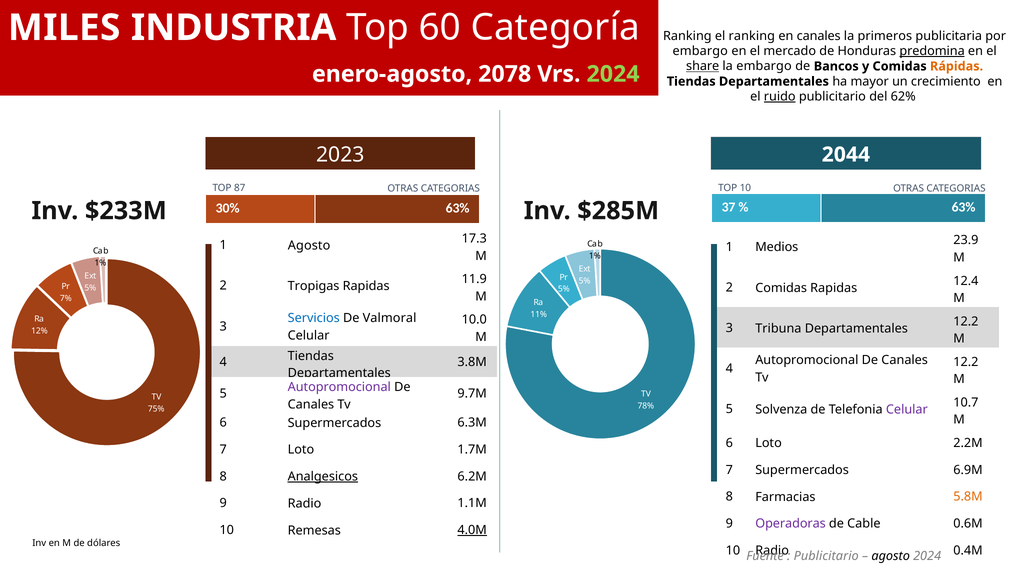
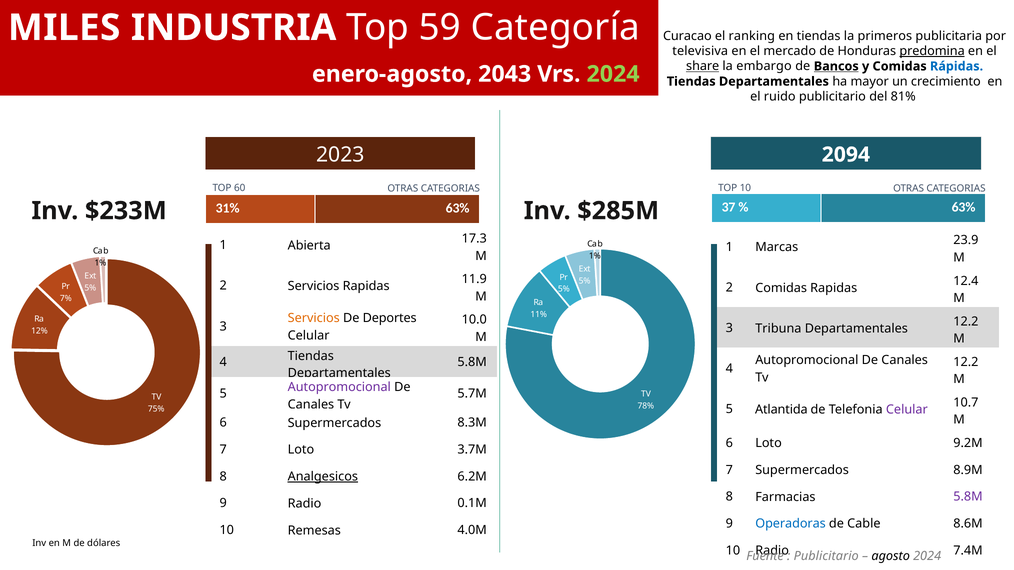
60: 60 -> 59 (440, 28)
Ranking: Ranking -> Curacao (687, 36)
en canales: canales -> tiendas (819, 36)
embargo: embargo -> televisiva (700, 51)
Bancos underline: none -> present (836, 66)
Rápidas colour: orange -> blue (957, 66)
2078: 2078 -> 2043 (505, 74)
ruido underline: present -> none (780, 97)
62%: 62% -> 81% (903, 97)
2044: 2044 -> 2094 (846, 155)
87: 87 -> 60 (240, 188)
30%: 30% -> 31% (228, 208)
1 Agosto: Agosto -> Abierta (309, 246)
Medios: Medios -> Marcas (777, 247)
2 Tropigas: Tropigas -> Servicios (314, 286)
Servicios colour: blue -> orange (314, 318)
Valmoral: Valmoral -> Deportes (390, 318)
3.8M: 3.8M -> 5.8M (472, 362)
9.7M: 9.7M -> 5.7M (472, 394)
Solvenza: Solvenza -> Atlantida (781, 410)
6.3M: 6.3M -> 8.3M (472, 423)
2.2M: 2.2M -> 9.2M (968, 443)
1.7M: 1.7M -> 3.7M (472, 450)
6.9M: 6.9M -> 8.9M (968, 470)
5.8M colour: orange -> purple (968, 497)
1.1M: 1.1M -> 0.1M (472, 504)
Operadoras colour: purple -> blue (791, 524)
0.6M: 0.6M -> 8.6M (968, 524)
4.0M underline: present -> none (472, 531)
0.4M: 0.4M -> 7.4M (968, 551)
